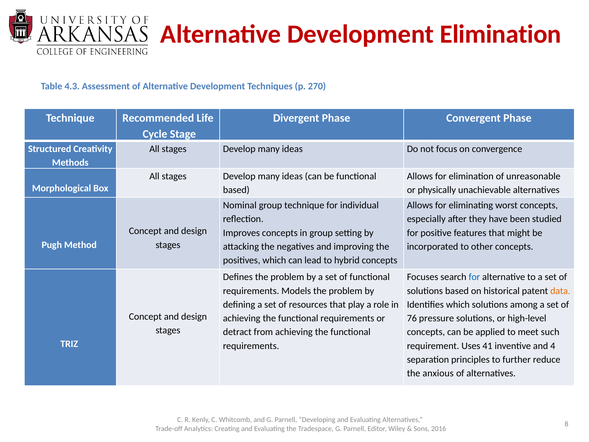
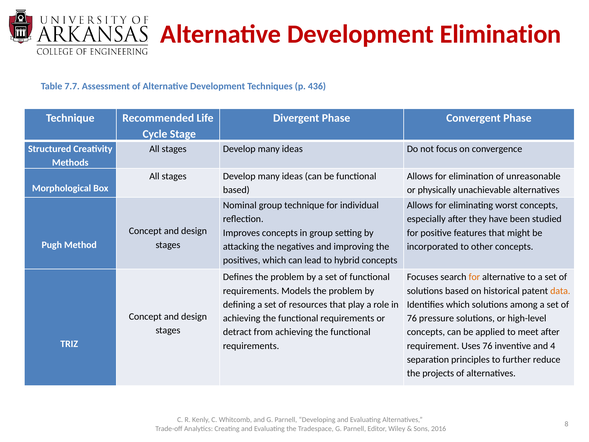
4.3: 4.3 -> 7.7 (72, 86)
270: 270 -> 436 (317, 86)
for colour: blue -> orange (474, 277)
meet such: such -> after (550, 332)
Uses 41: 41 -> 76 (487, 346)
anxious: anxious -> projects (438, 373)
